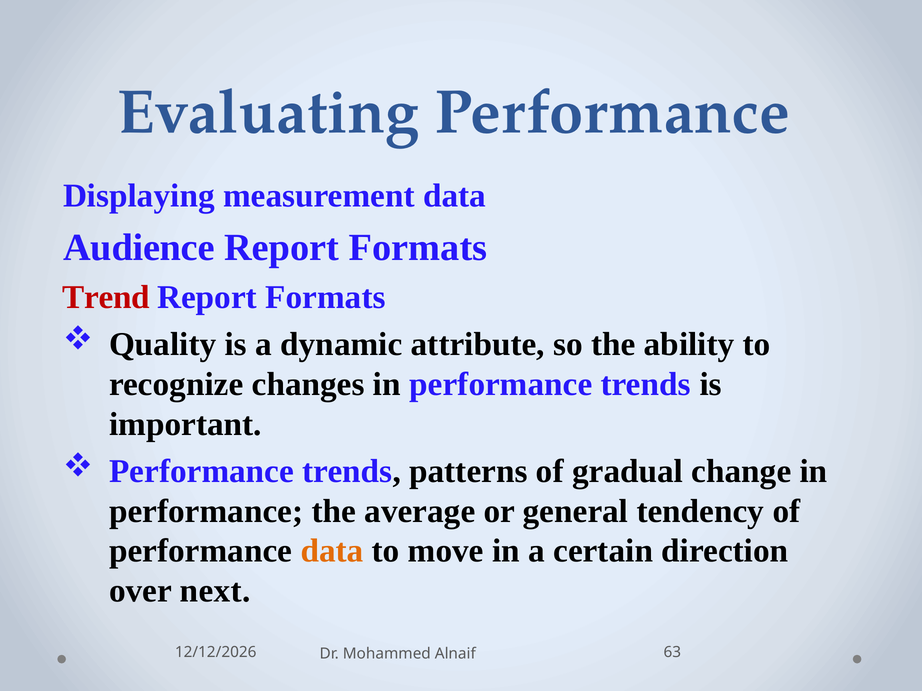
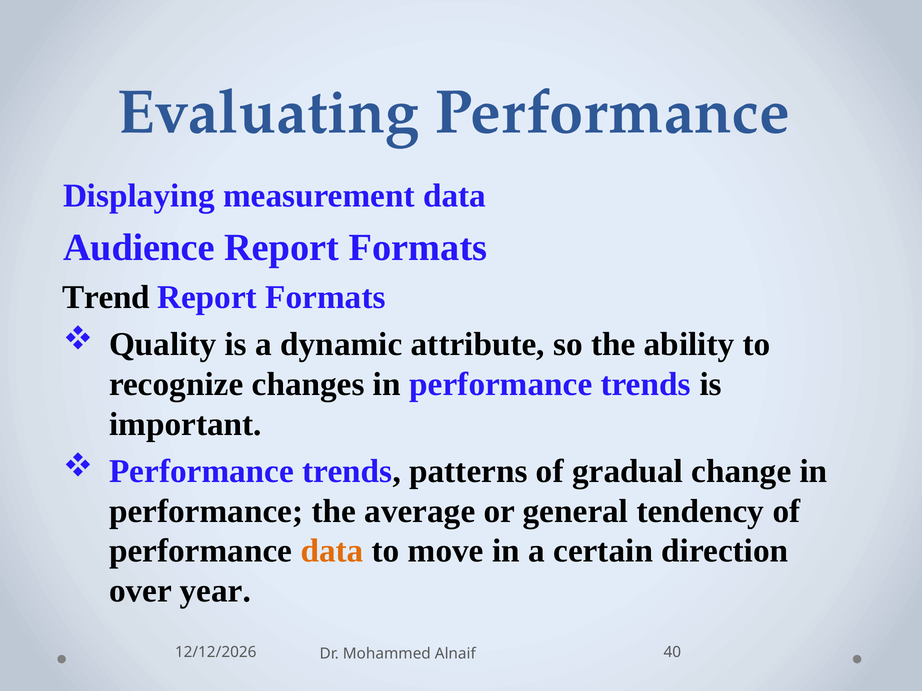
Trend colour: red -> black (106, 297)
next: next -> year (215, 591)
63: 63 -> 40 (672, 653)
